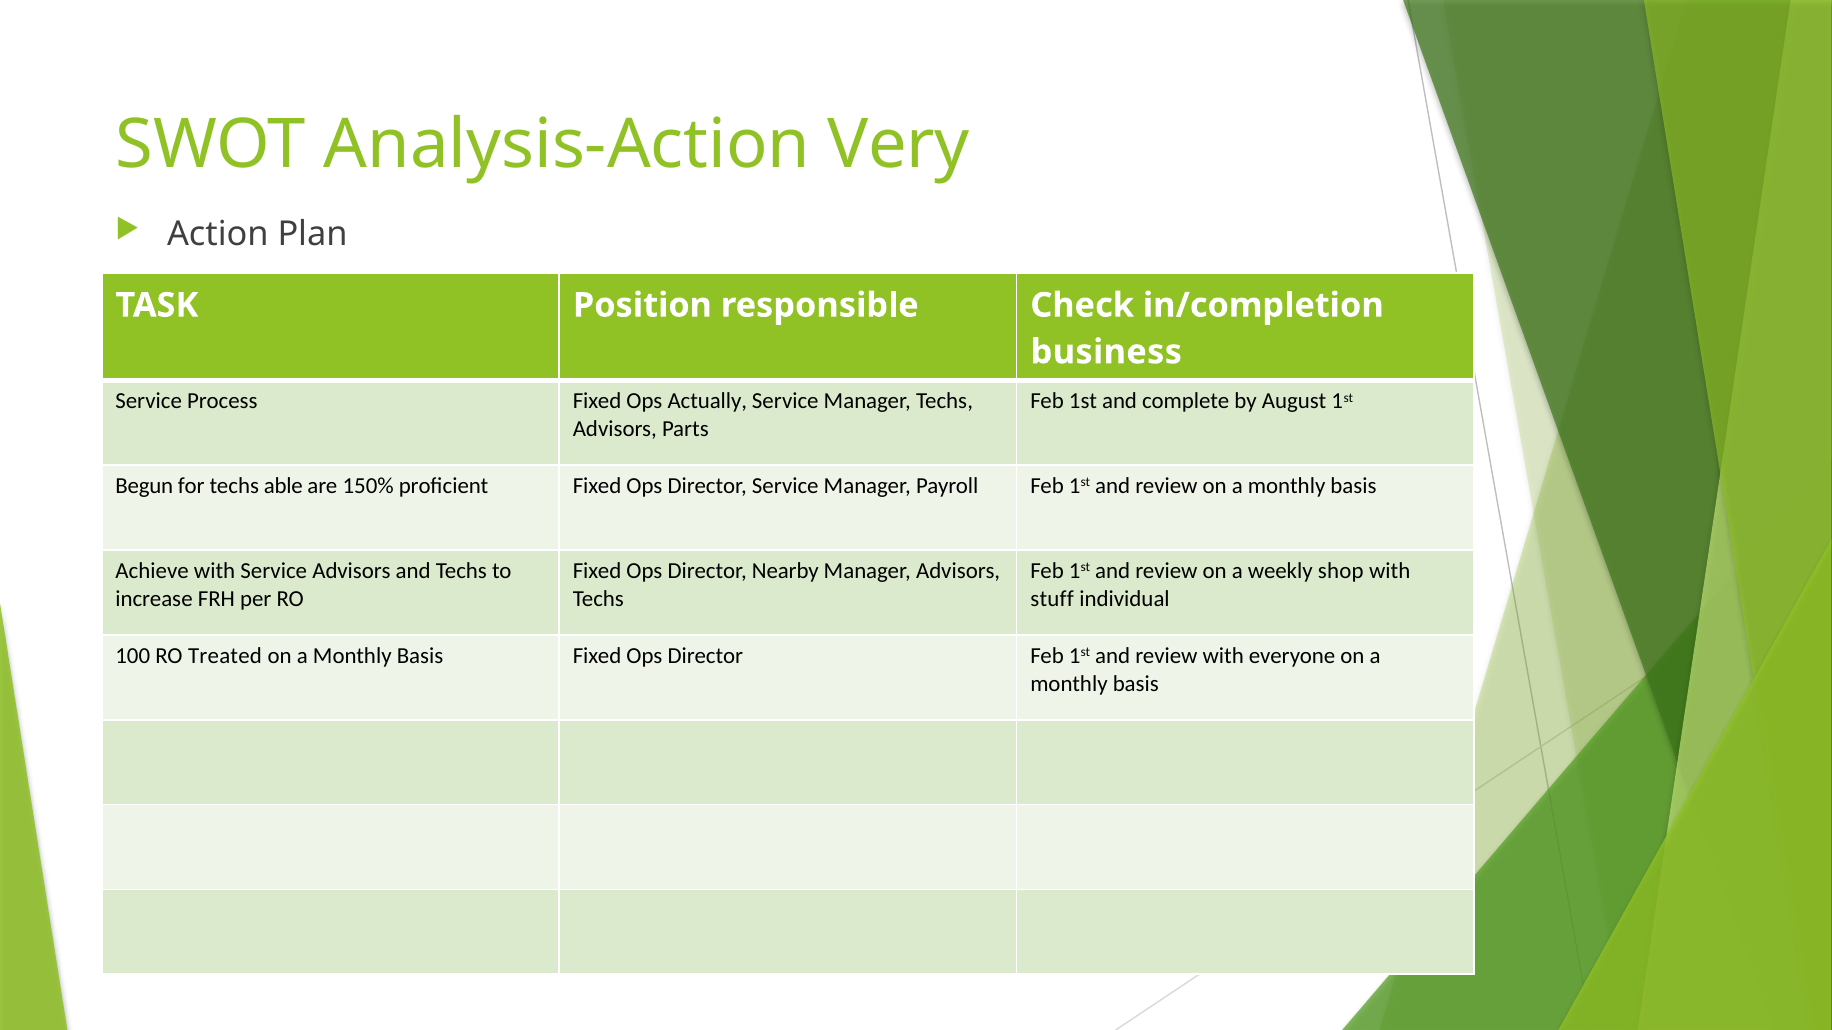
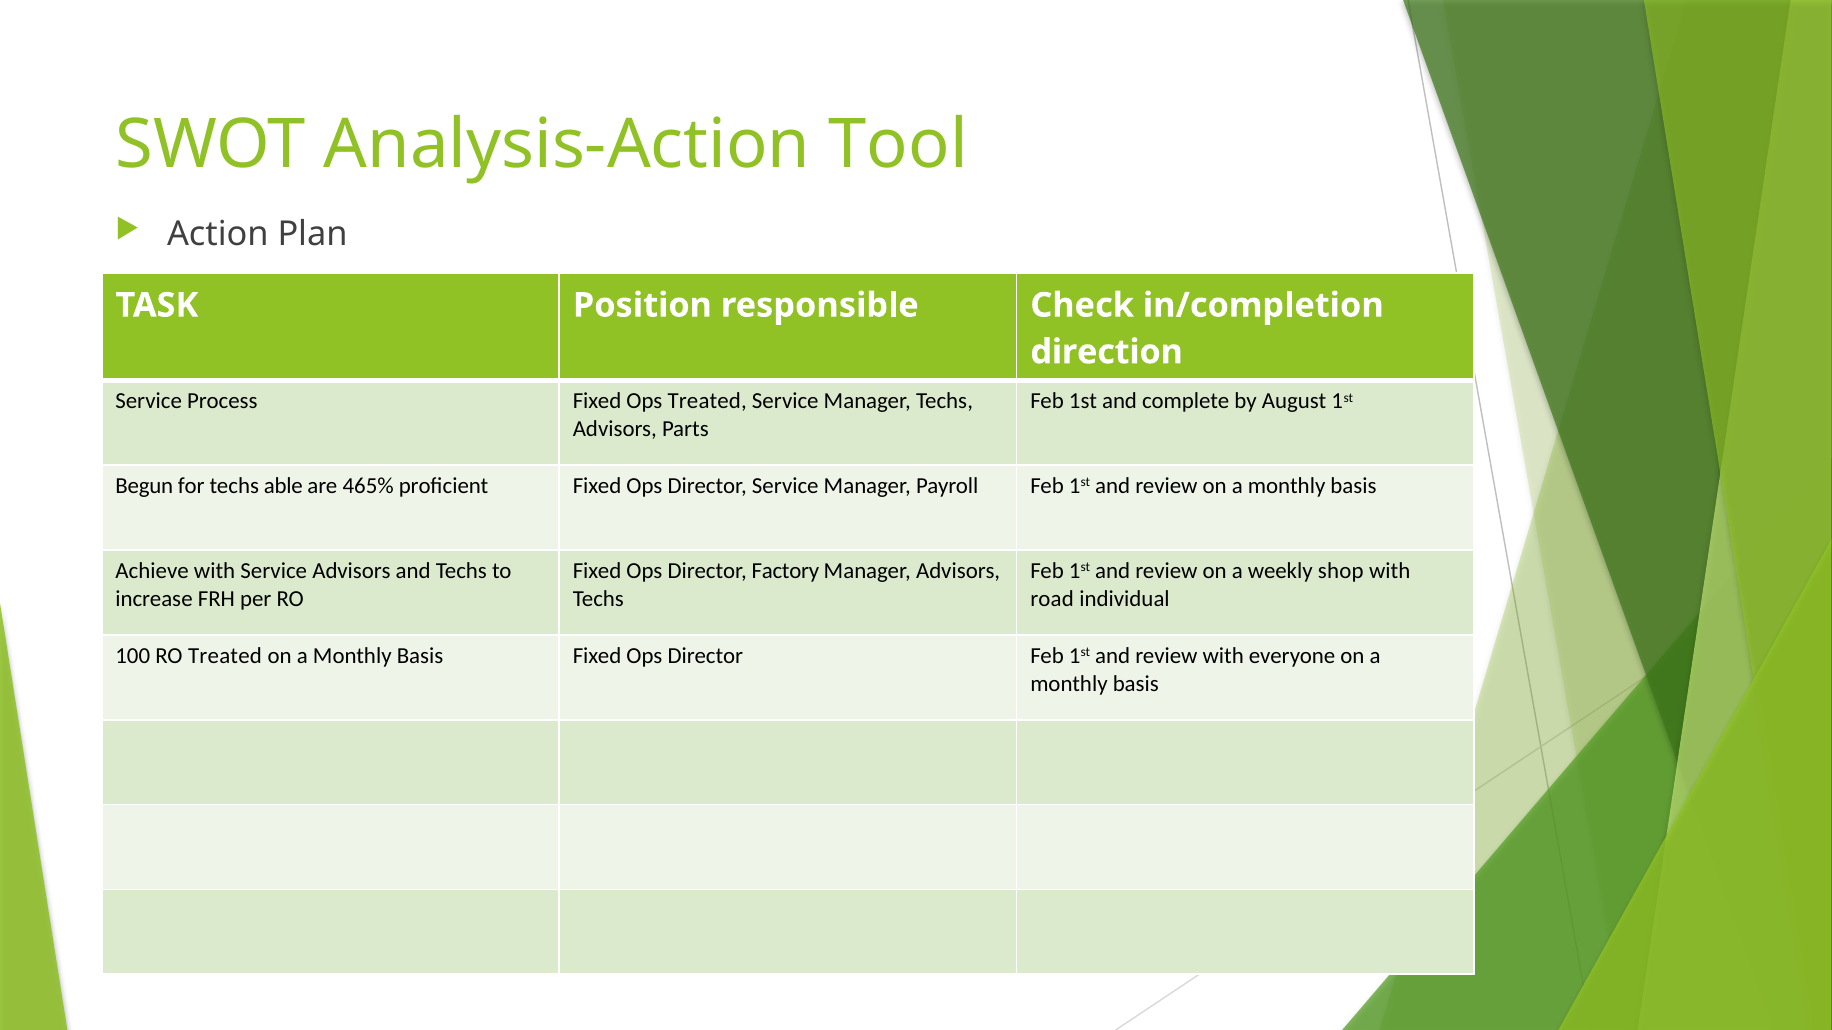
Very: Very -> Tool (898, 144)
business: business -> direction (1107, 352)
Ops Actually: Actually -> Treated (707, 402)
150%: 150% -> 465% (368, 486)
Nearby: Nearby -> Factory (785, 571)
stuff: stuff -> road (1052, 599)
